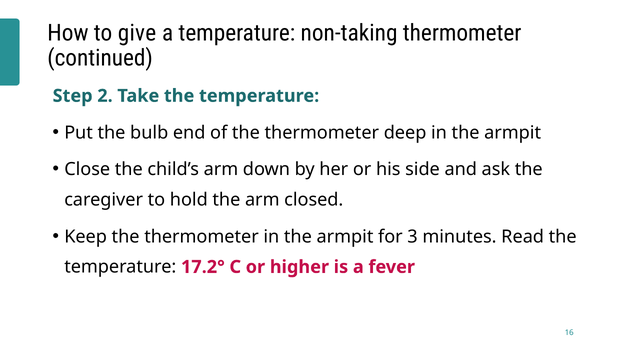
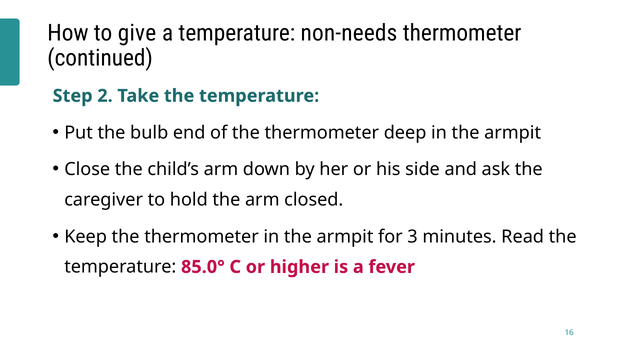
non-taking: non-taking -> non-needs (349, 33)
17.2°: 17.2° -> 85.0° (203, 267)
